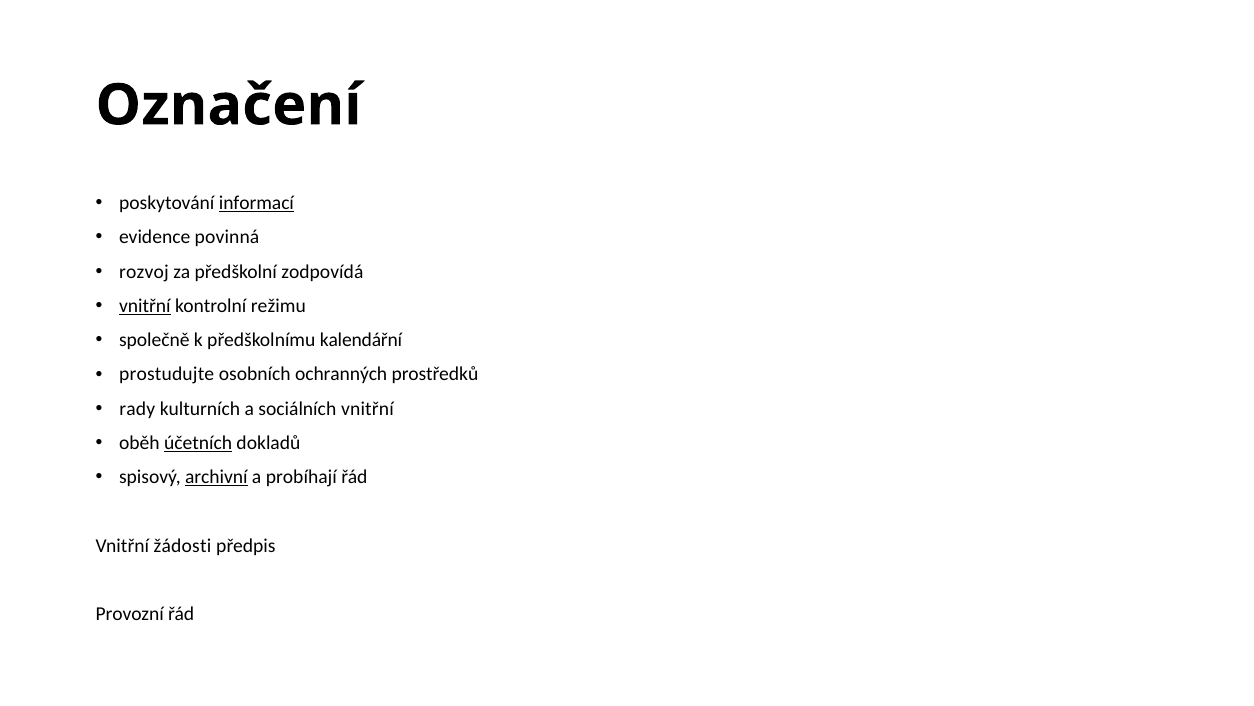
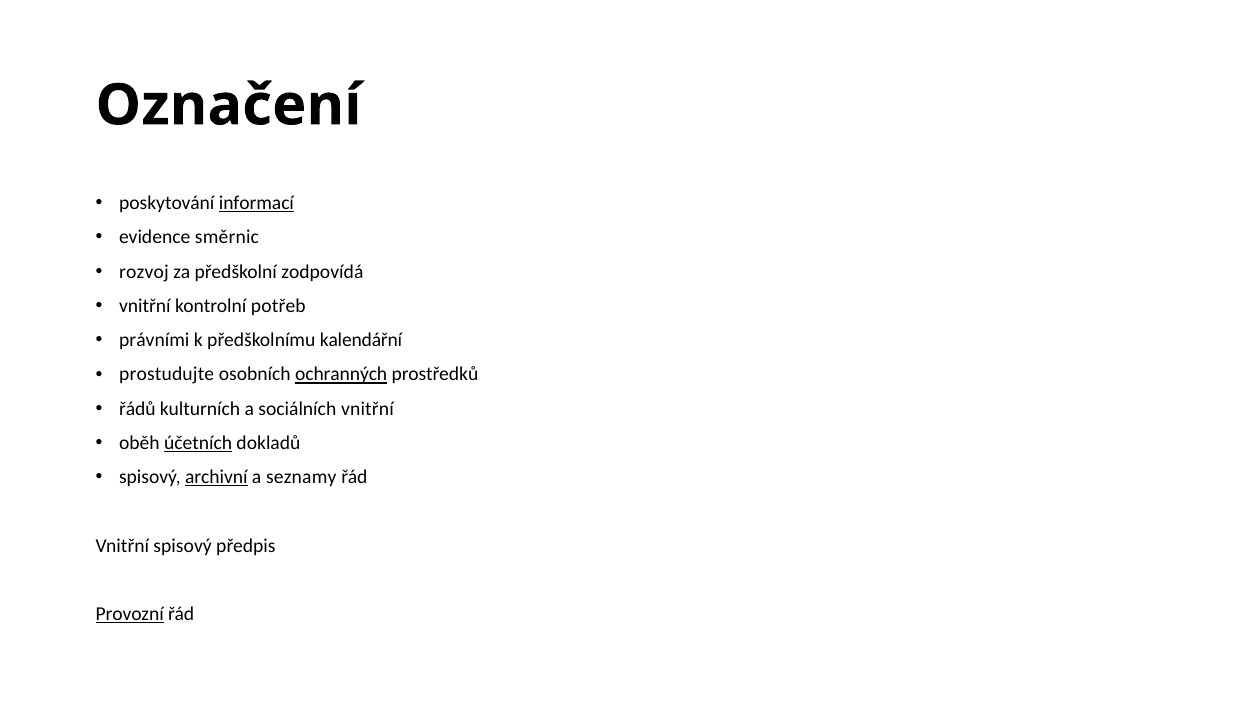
povinná: povinná -> směrnic (227, 237)
vnitřní underline: present -> none (145, 306)
režimu: režimu -> potřeb (278, 306)
společně: společně -> právními (154, 340)
ochranných underline: none -> present (341, 374)
rady: rady -> řádů (137, 408)
probíhají: probíhají -> seznamy (301, 477)
Vnitřní žádosti: žádosti -> spisový (183, 545)
Provozní underline: none -> present (130, 614)
